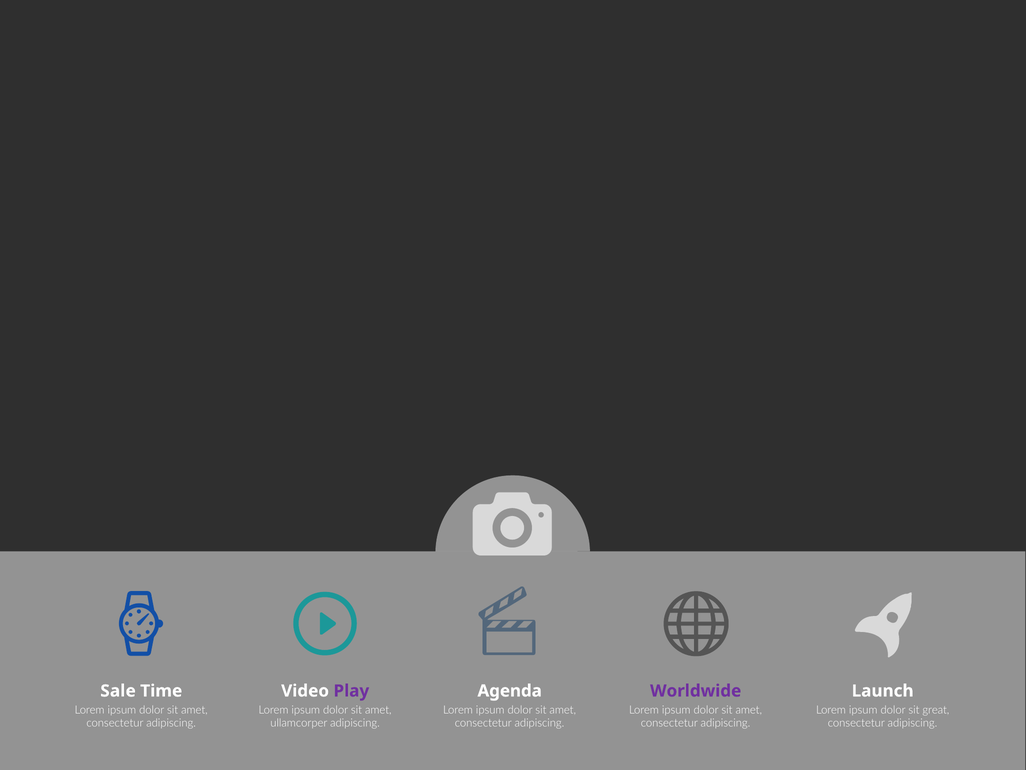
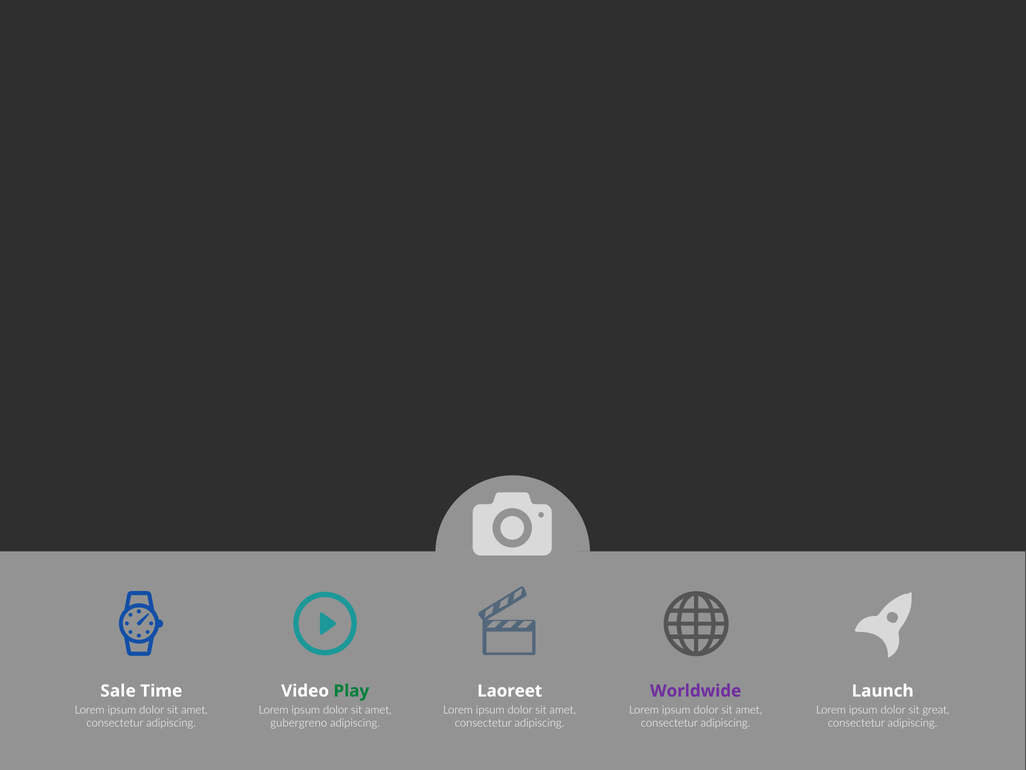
Play colour: purple -> green (351, 691)
Agenda: Agenda -> Laoreet (510, 691)
ullamcorper: ullamcorper -> gubergreno (299, 723)
